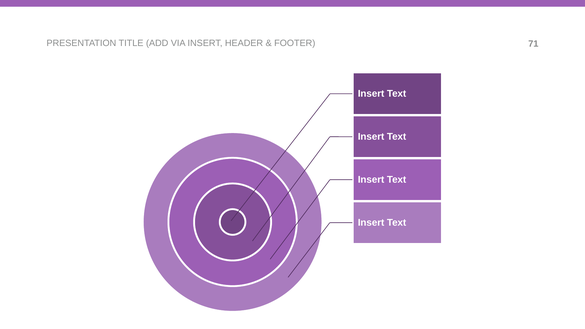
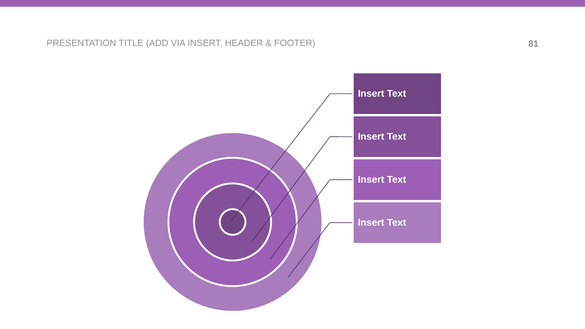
71: 71 -> 81 (533, 44)
